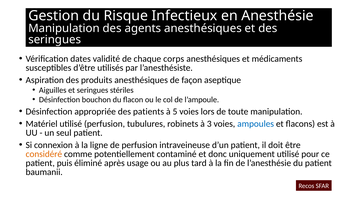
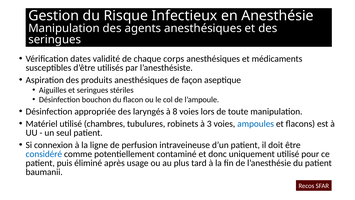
patients: patients -> laryngés (149, 111)
5: 5 -> 8 (175, 111)
utilisé perfusion: perfusion -> chambres (105, 124)
considéré colour: orange -> blue (44, 154)
